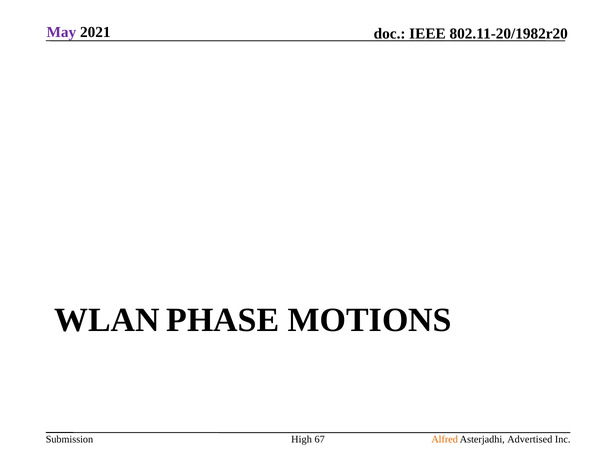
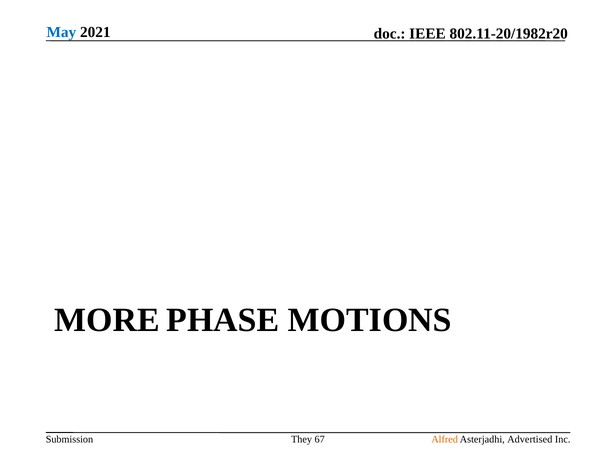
May colour: purple -> blue (61, 32)
WLAN: WLAN -> MORE (107, 320)
High: High -> They (302, 439)
